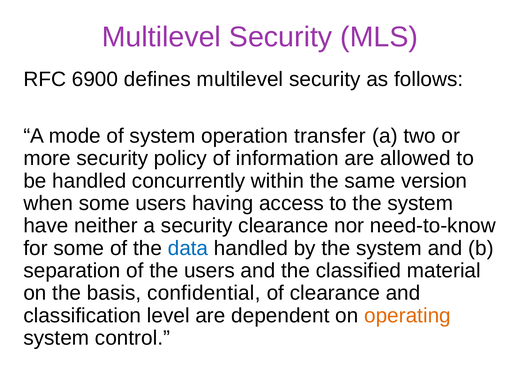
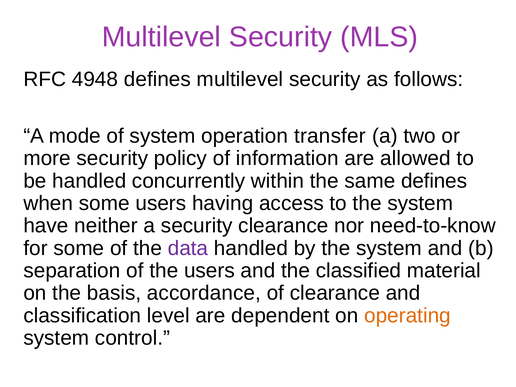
6900: 6900 -> 4948 (95, 79)
same version: version -> defines (434, 181)
data colour: blue -> purple (188, 248)
confidential: confidential -> accordance (204, 293)
